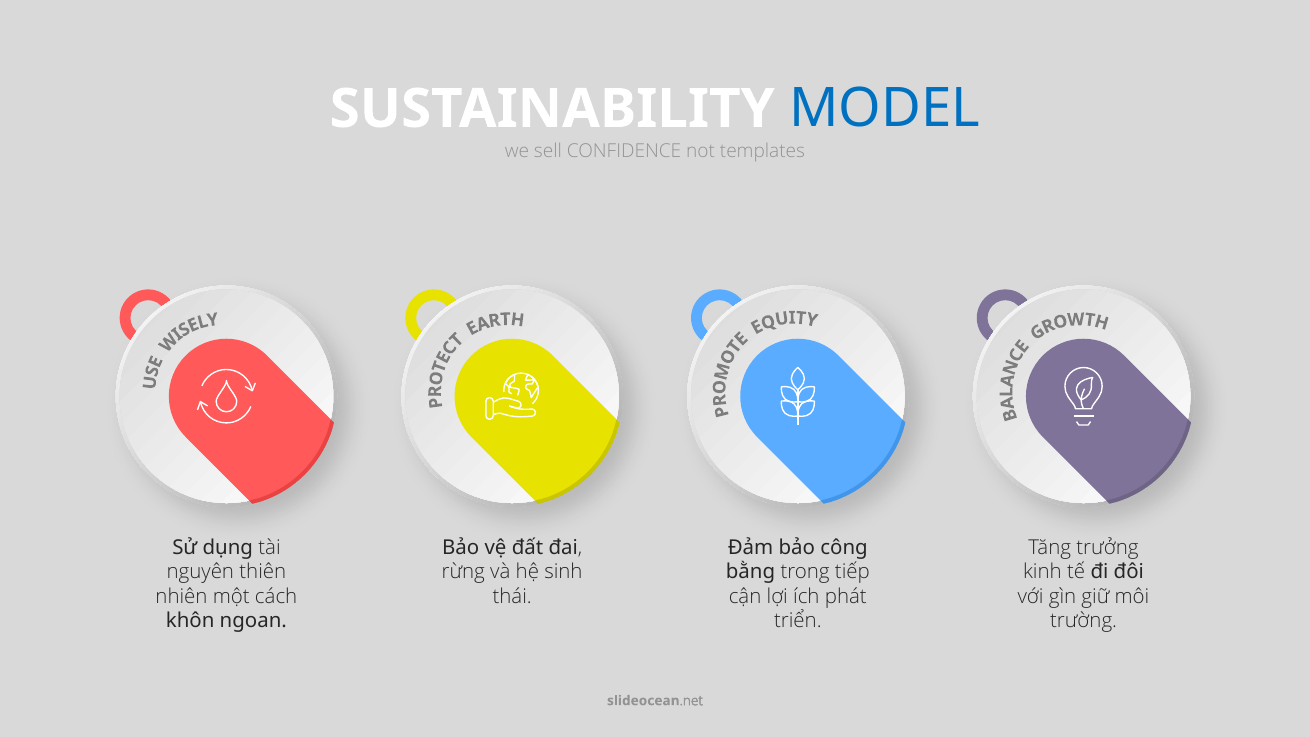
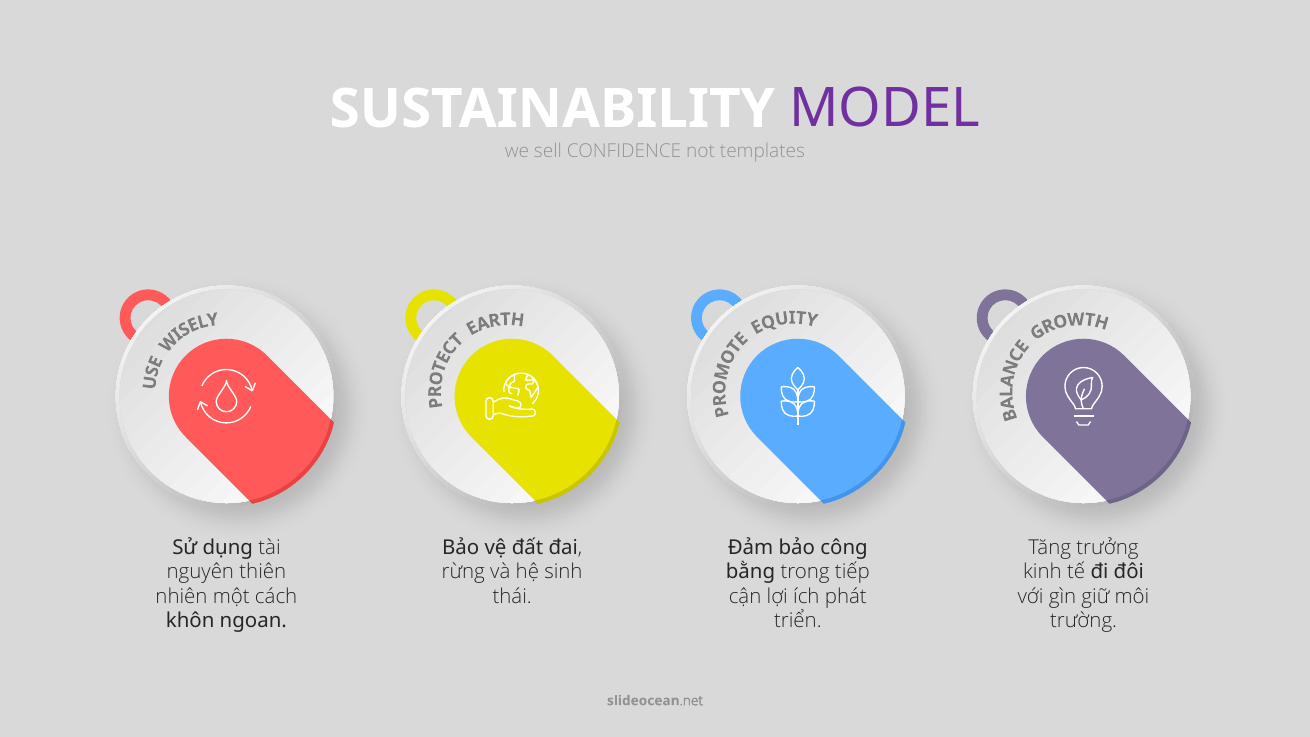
MODEL colour: blue -> purple (885, 109)
